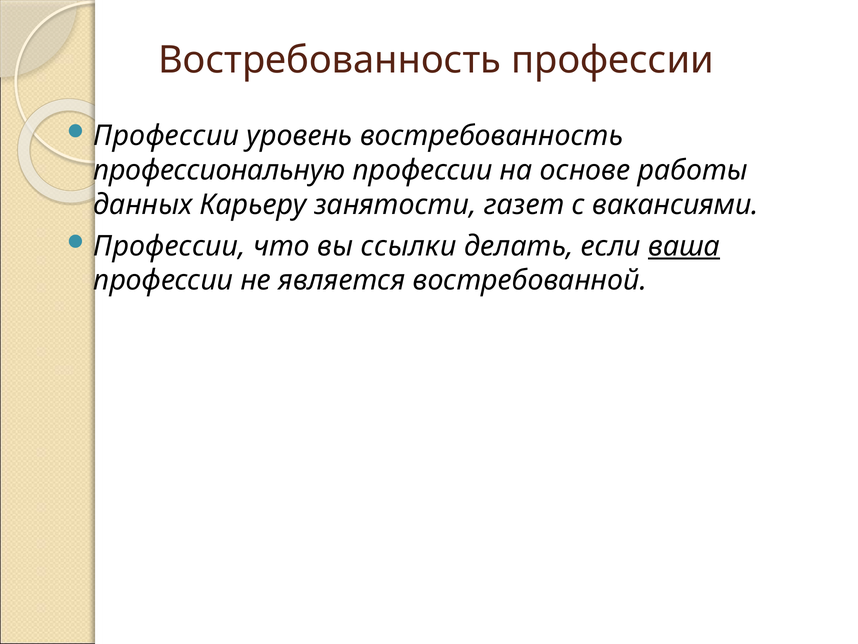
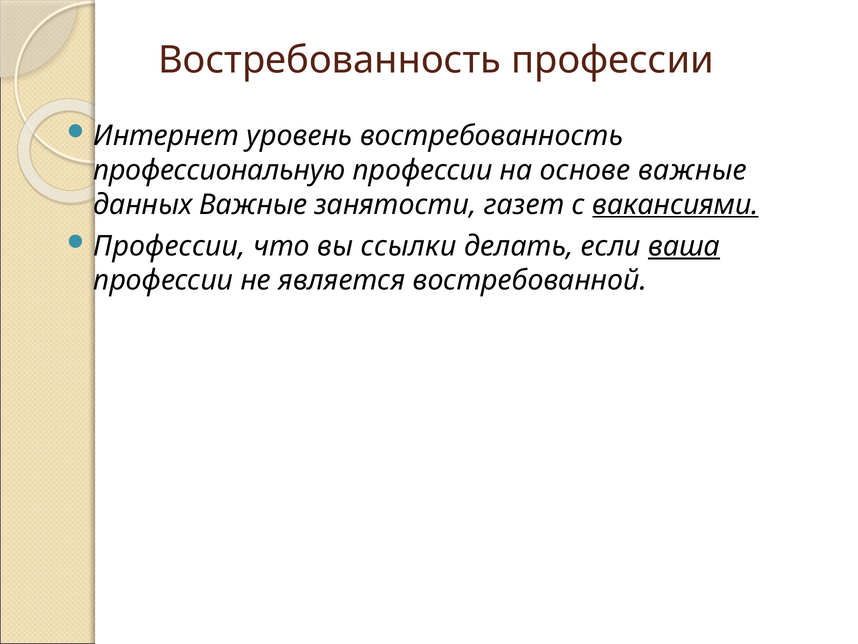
Профессии: Профессии -> Интернет (166, 136)
основе работы: работы -> важные (693, 170)
данных Карьеру: Карьеру -> Важные (253, 204)
вакансиями underline: none -> present (676, 204)
